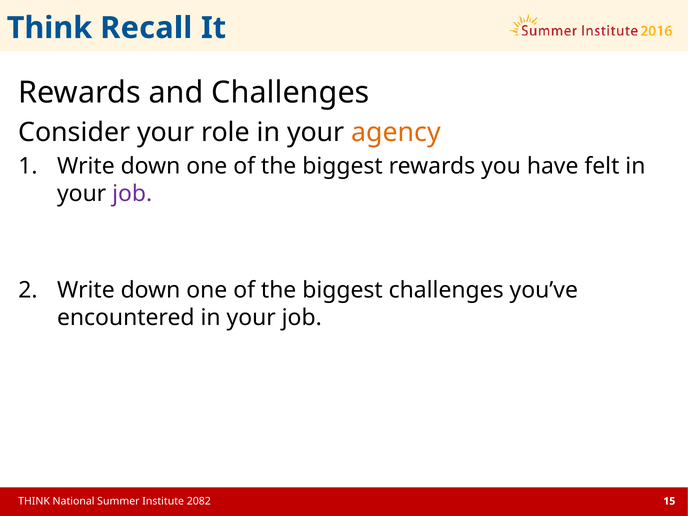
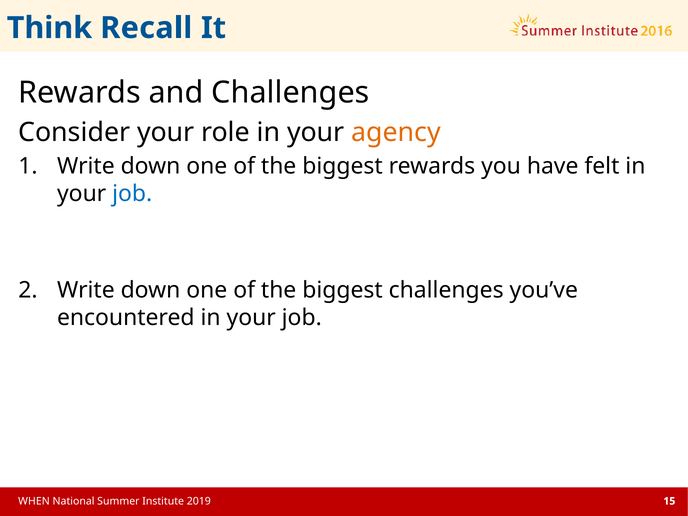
job colour: purple -> blue (132, 194)
THINK: THINK -> WHEN (34, 501)
2082: 2082 -> 2019 (199, 501)
